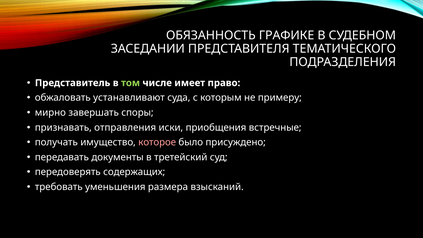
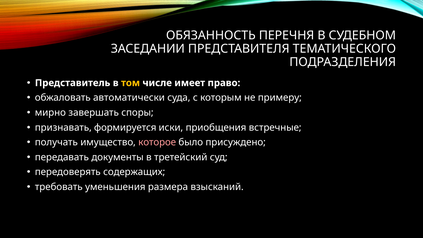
ГРАФИКЕ: ГРАФИКЕ -> ПЕРЕЧНЯ (287, 36)
том colour: light green -> yellow (131, 83)
устанавливают: устанавливают -> автоматически (129, 98)
отправления: отправления -> формируется (125, 127)
